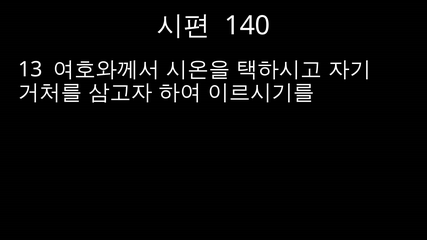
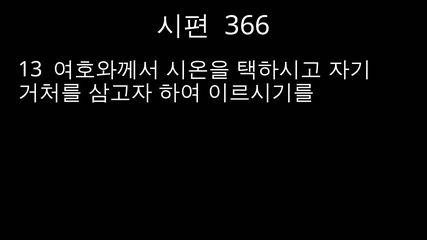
140: 140 -> 366 (247, 26)
